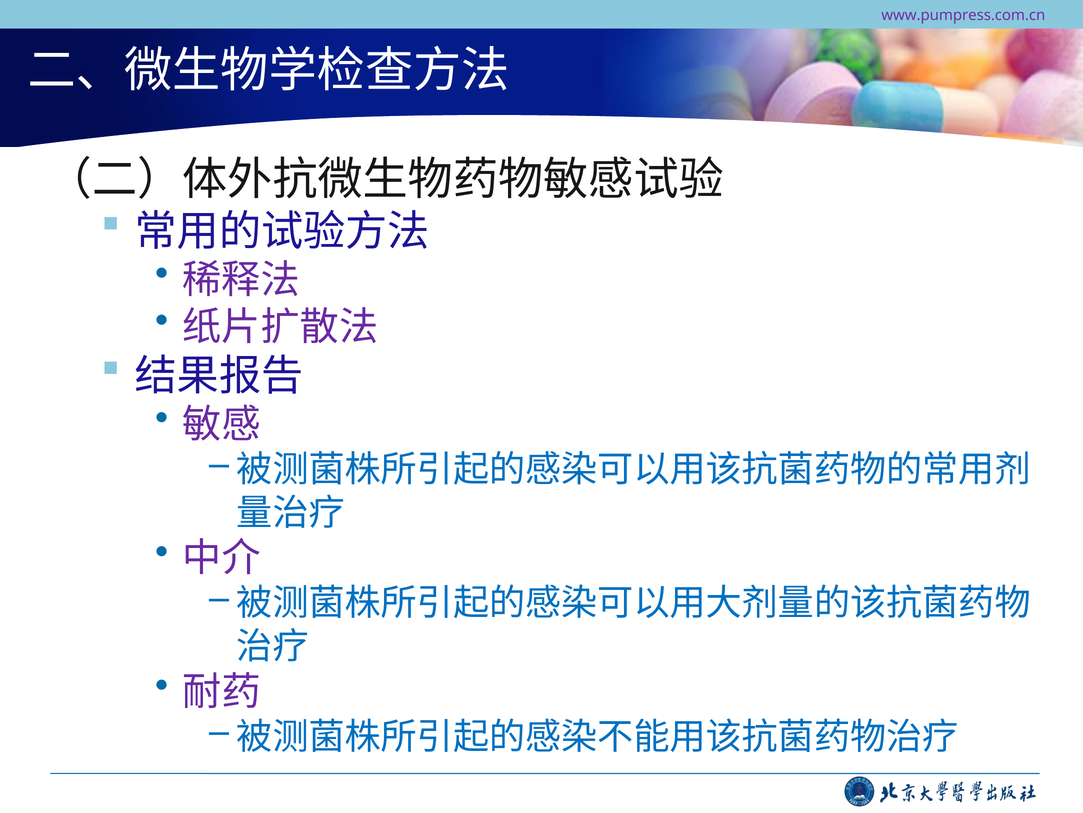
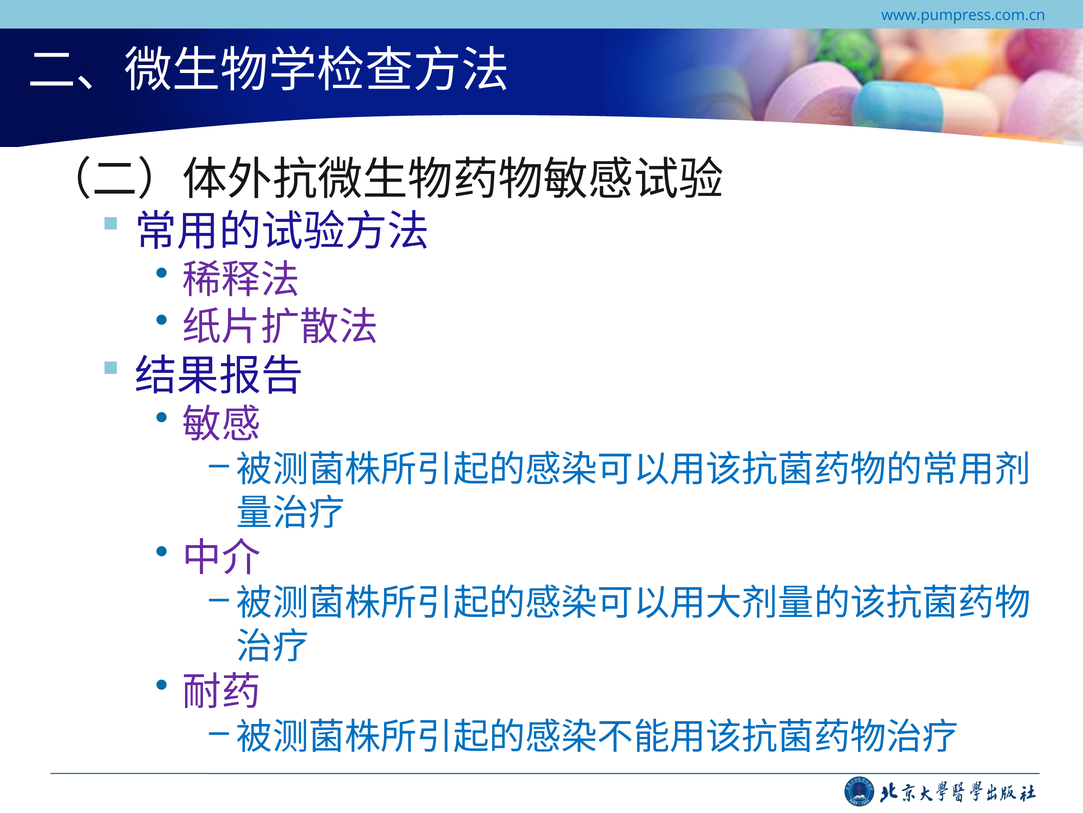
www.pumpress.com.cn colour: purple -> blue (963, 15)
